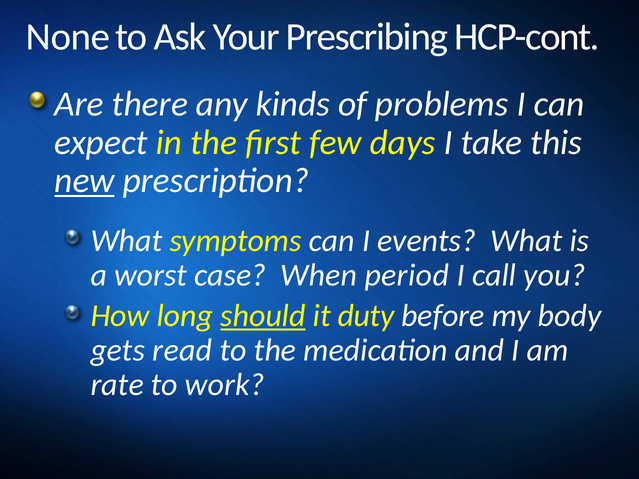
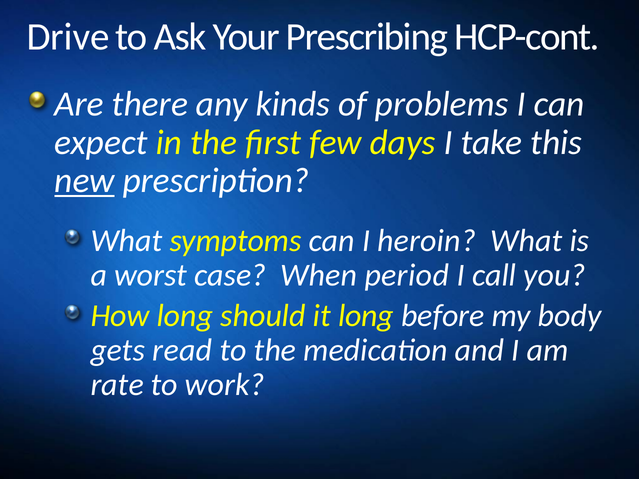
None: None -> Drive (68, 37)
events: events -> heroin (427, 241)
should underline: present -> none (263, 316)
it duty: duty -> long (366, 316)
